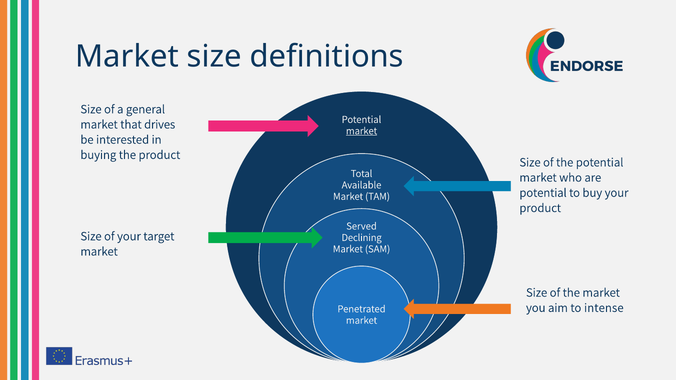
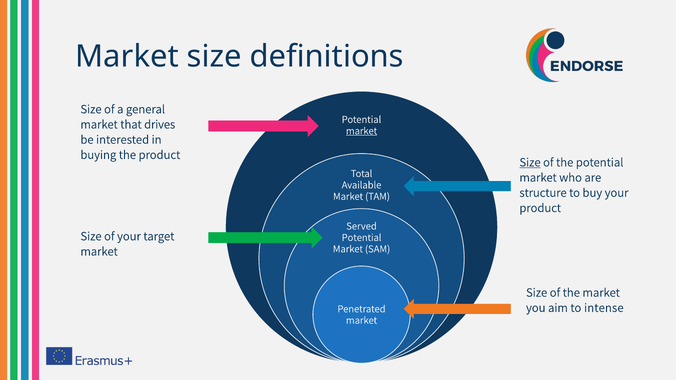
Size underline: none -> present (530, 162)
potential: potential -> structure (543, 193)
Declining: Declining -> Potential (362, 238)
